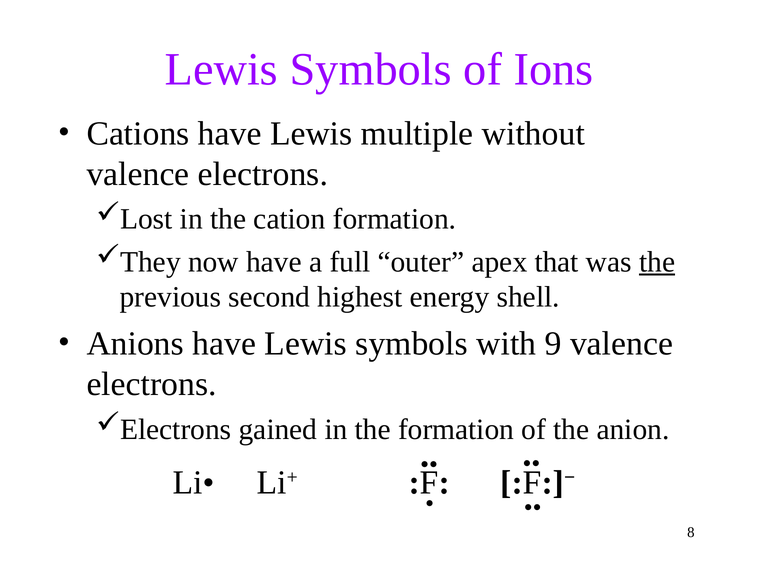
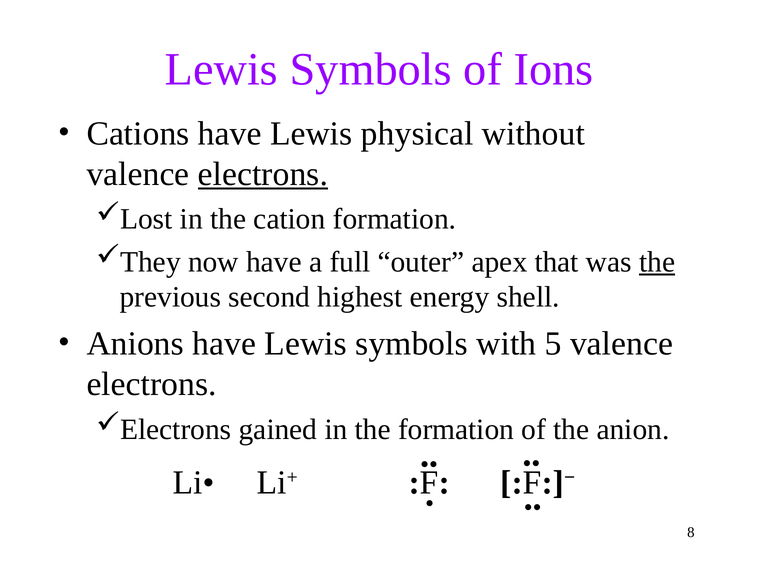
multiple: multiple -> physical (417, 134)
electrons underline: none -> present (263, 174)
9: 9 -> 5 (553, 344)
